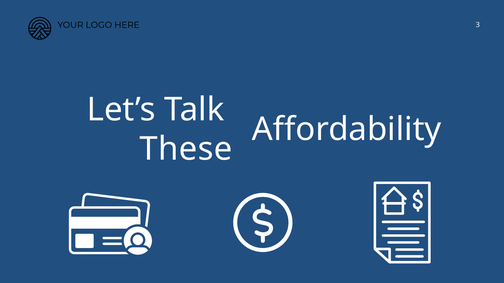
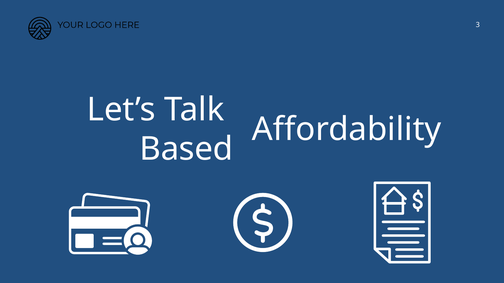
These: These -> Based (186, 149)
